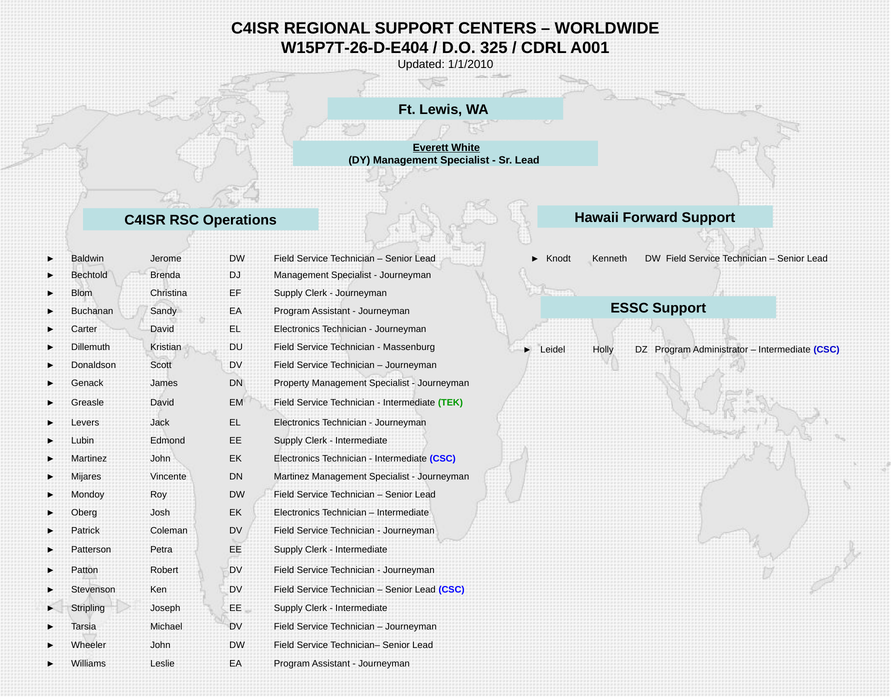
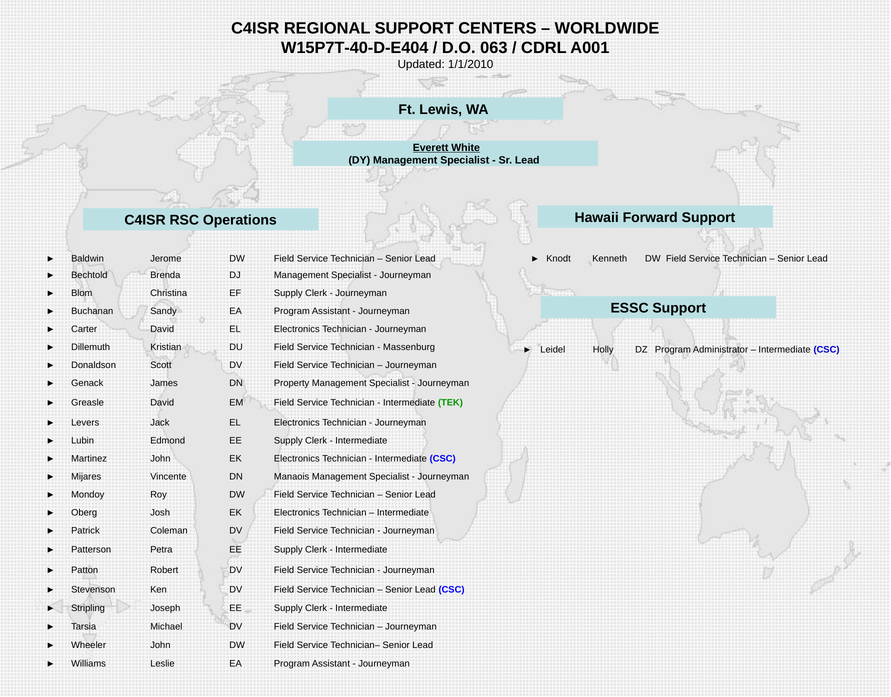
W15P7T-26-D-E404: W15P7T-26-D-E404 -> W15P7T-40-D-E404 (355, 48)
325: 325 -> 063 (494, 48)
DN Martinez: Martinez -> Manaois (292, 477)
